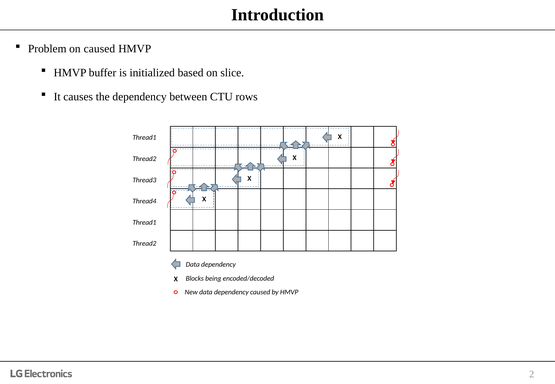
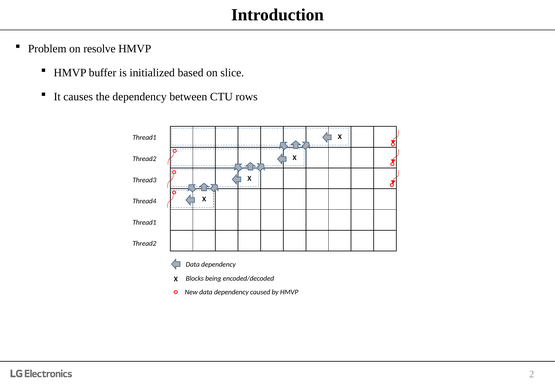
on caused: caused -> resolve (100, 49)
